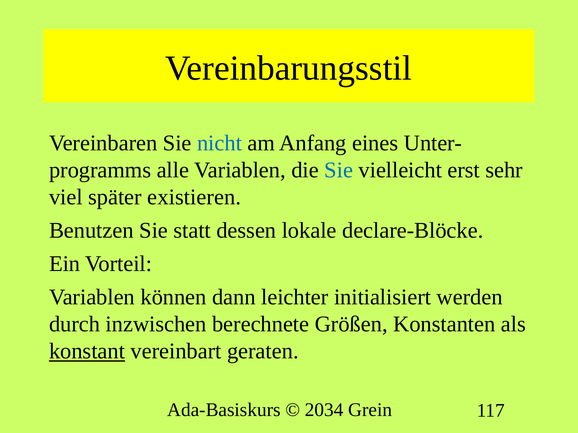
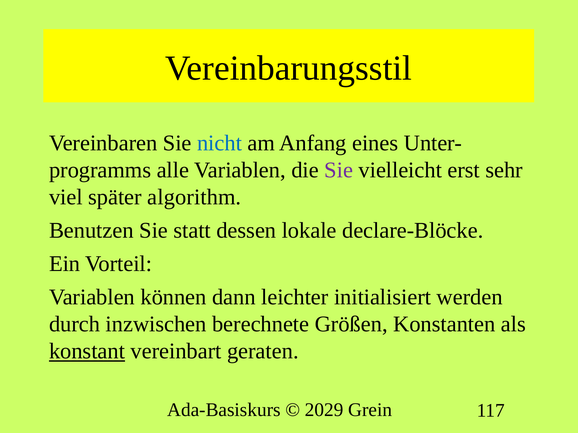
Sie colour: blue -> purple (339, 170)
existieren: existieren -> algorithm (194, 197)
2034: 2034 -> 2029 (324, 410)
